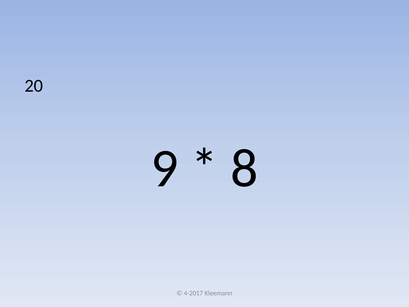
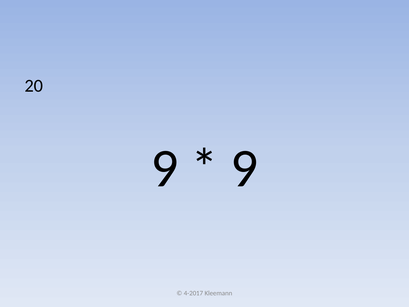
8: 8 -> 9 (244, 168)
